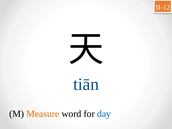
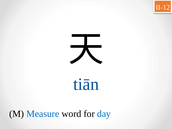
Measure colour: orange -> blue (43, 114)
